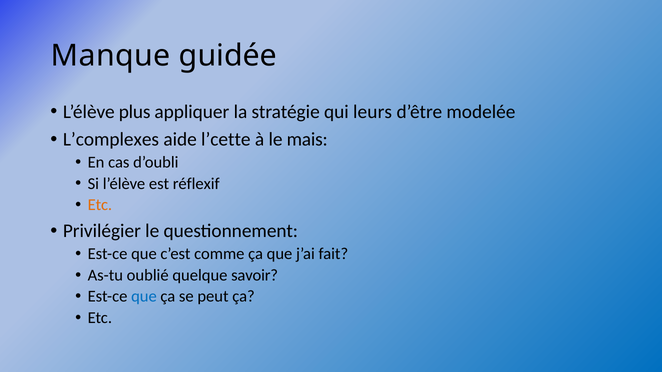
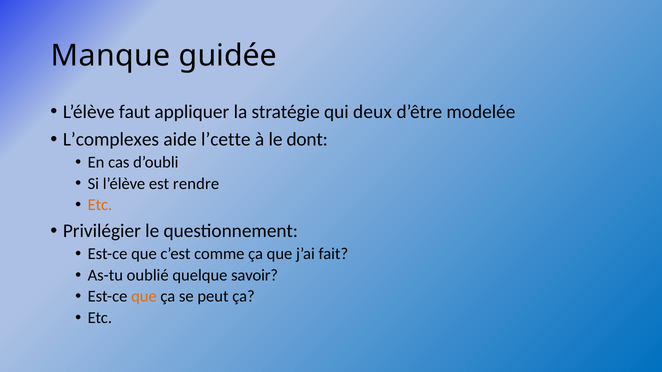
plus: plus -> faut (135, 112)
leurs: leurs -> deux (373, 112)
mais: mais -> dont (307, 140)
réflexif: réflexif -> rendre (196, 184)
que colour: blue -> orange (144, 297)
